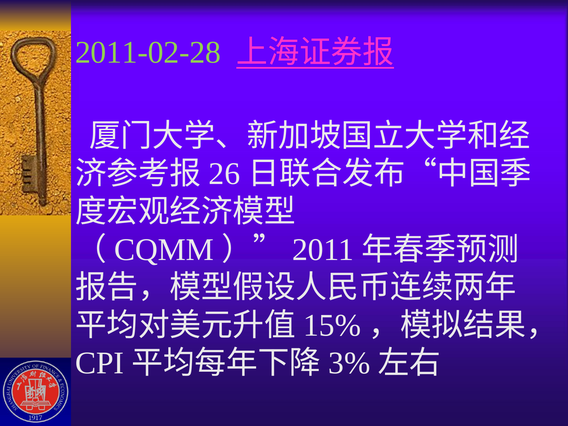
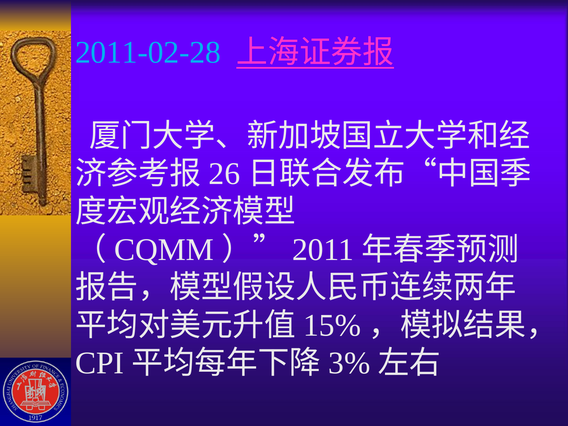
2011-02-28 colour: light green -> light blue (148, 53)
